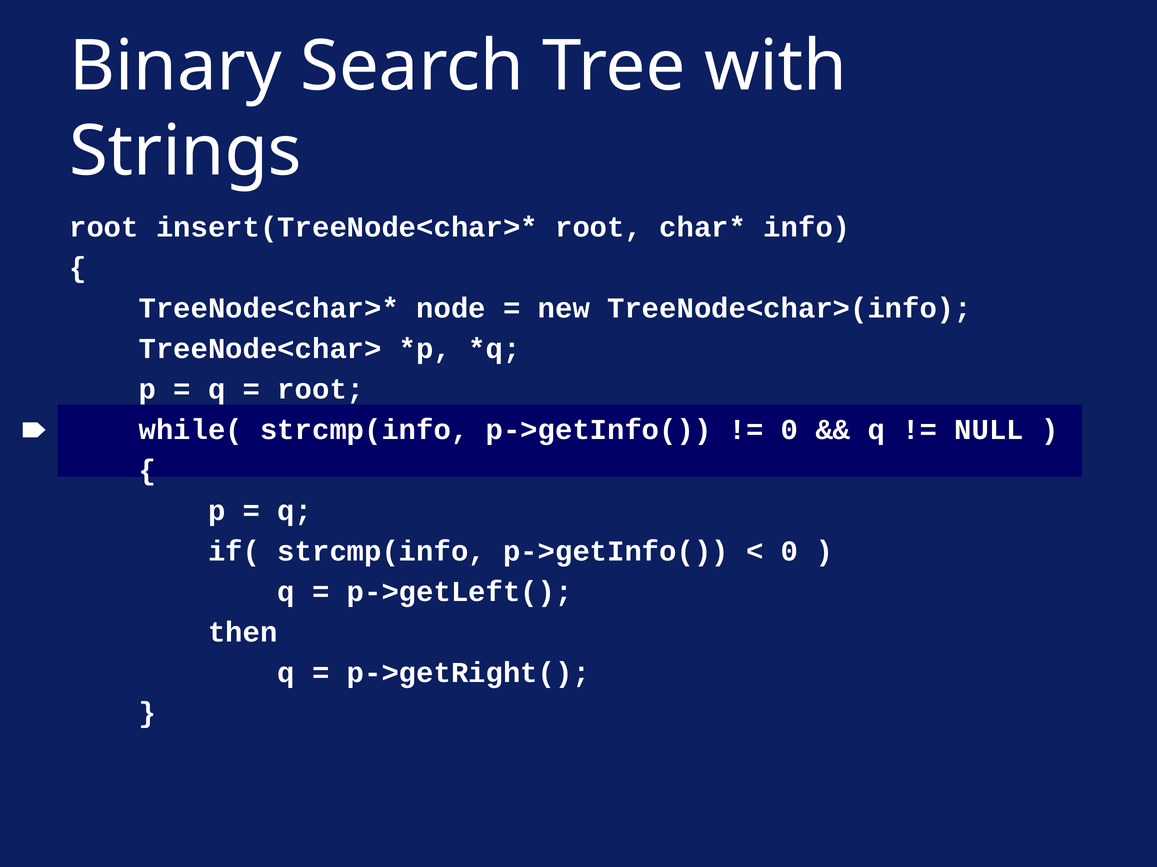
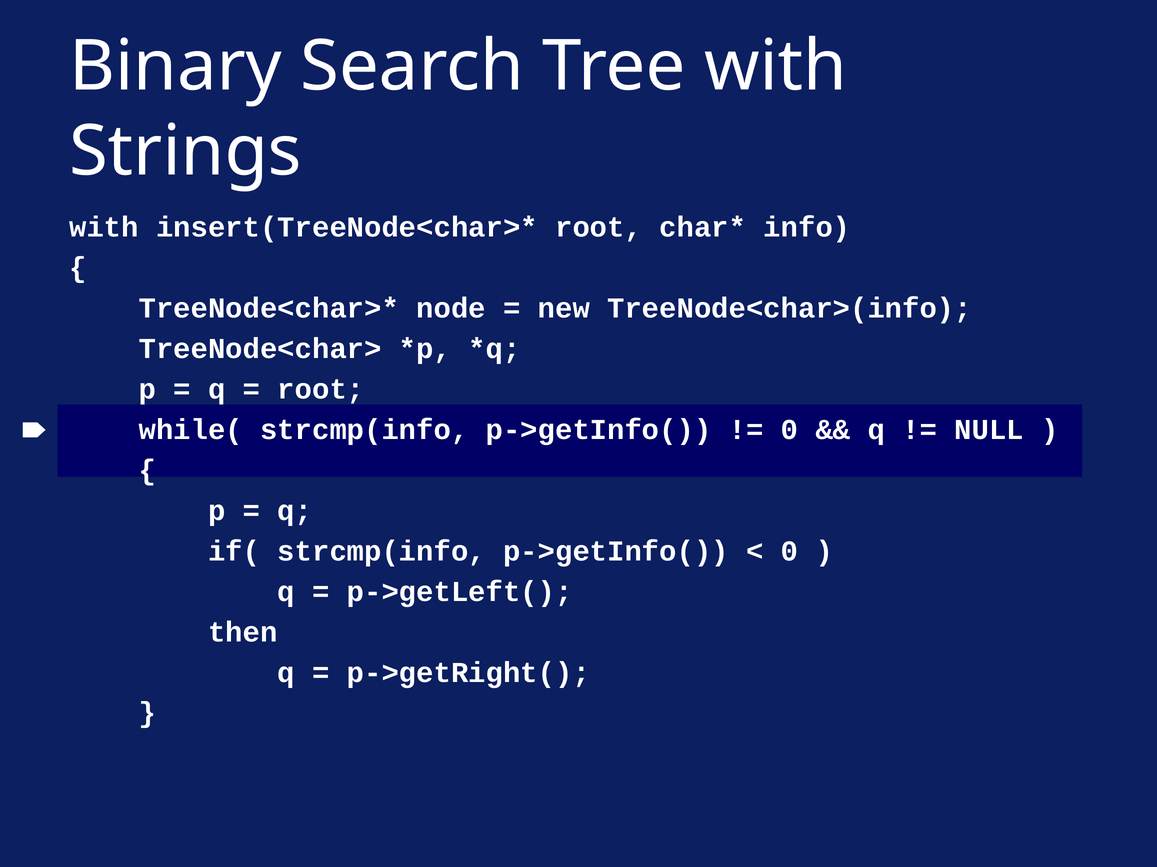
root: root -> with (104, 228)
